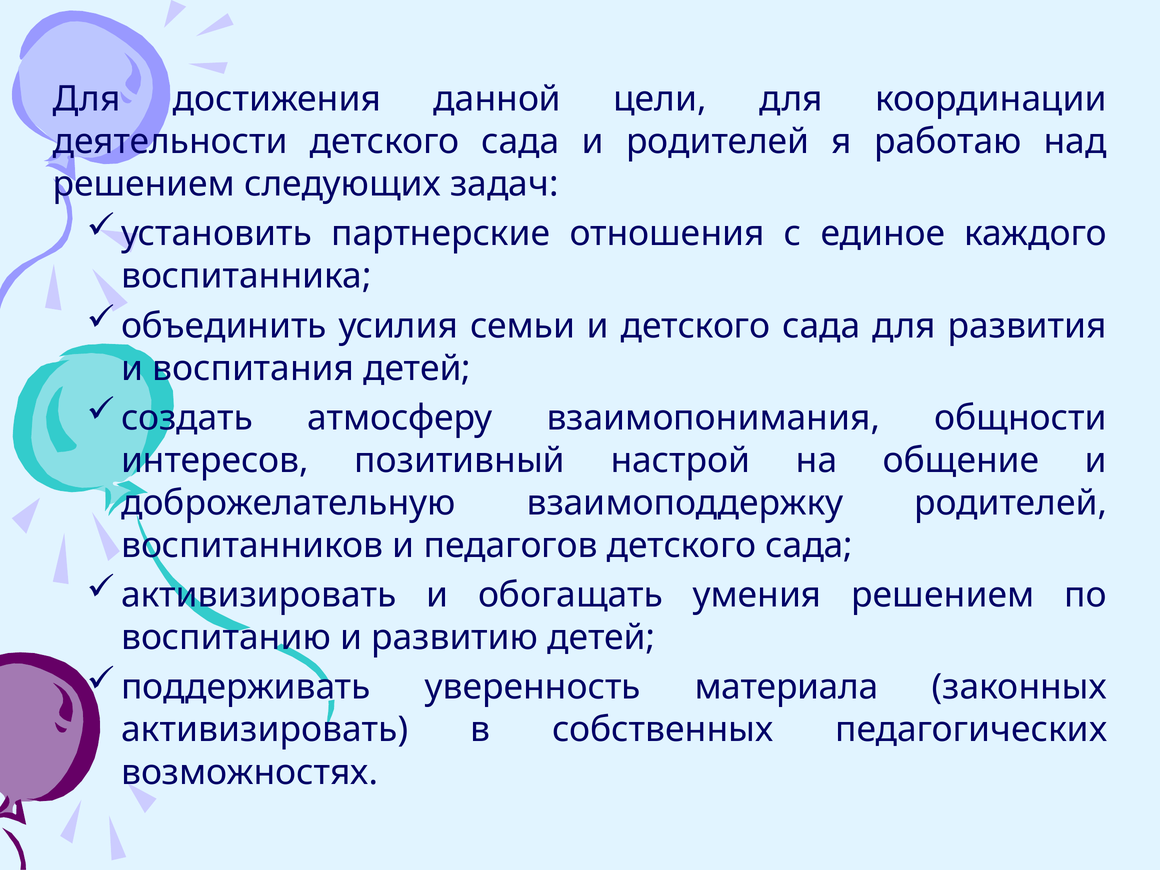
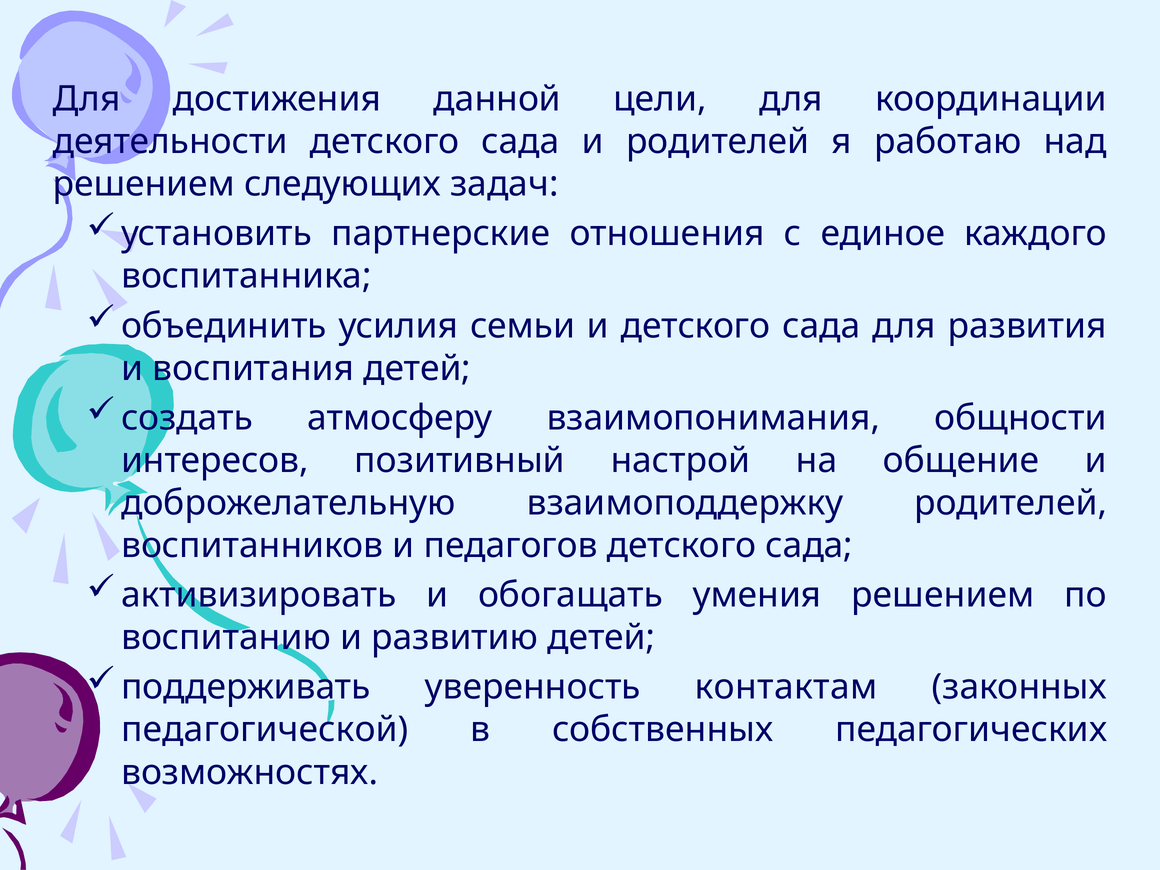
материала: материала -> контактам (786, 687)
активизировать: активизировать -> педагогической (265, 730)
